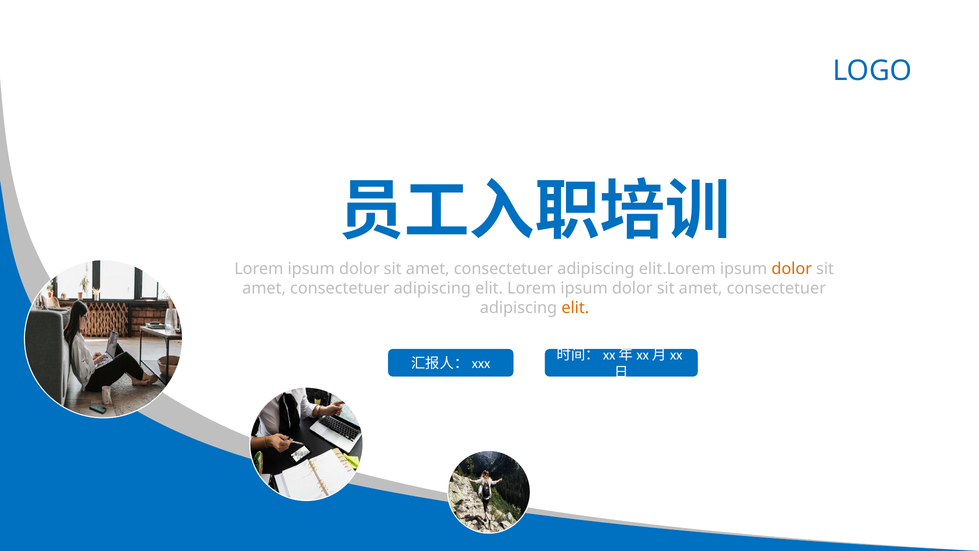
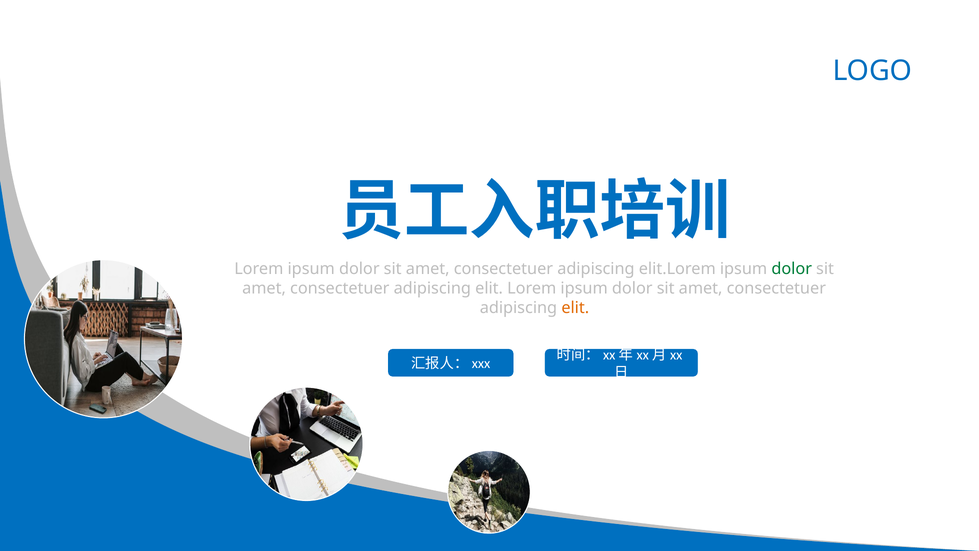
dolor colour: orange -> green (792, 269)
